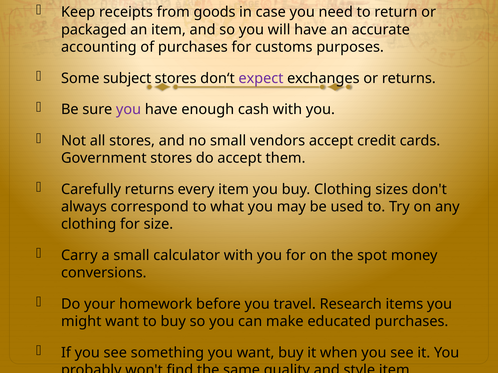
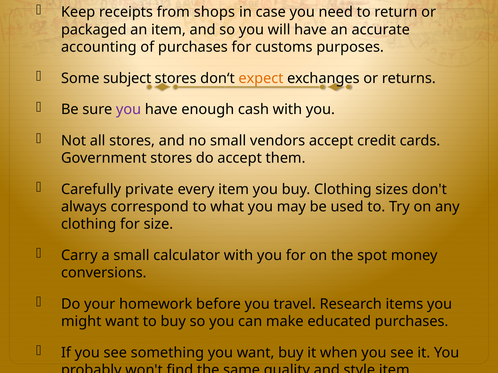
goods: goods -> shops (214, 12)
expect colour: purple -> orange (261, 78)
Carefully returns: returns -> private (149, 190)
